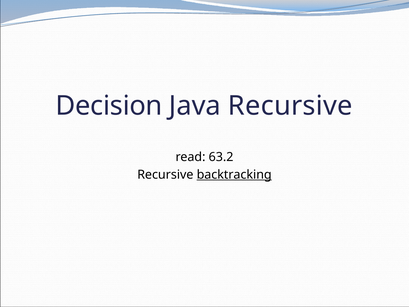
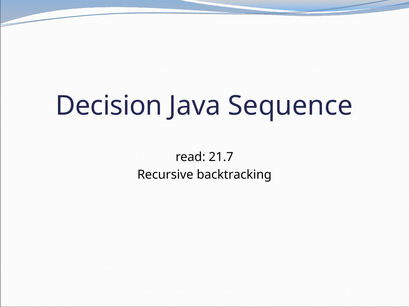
Java Recursive: Recursive -> Sequence (290, 106)
63.2: 63.2 -> 21.7 (221, 157)
backtracking underline: present -> none (234, 174)
